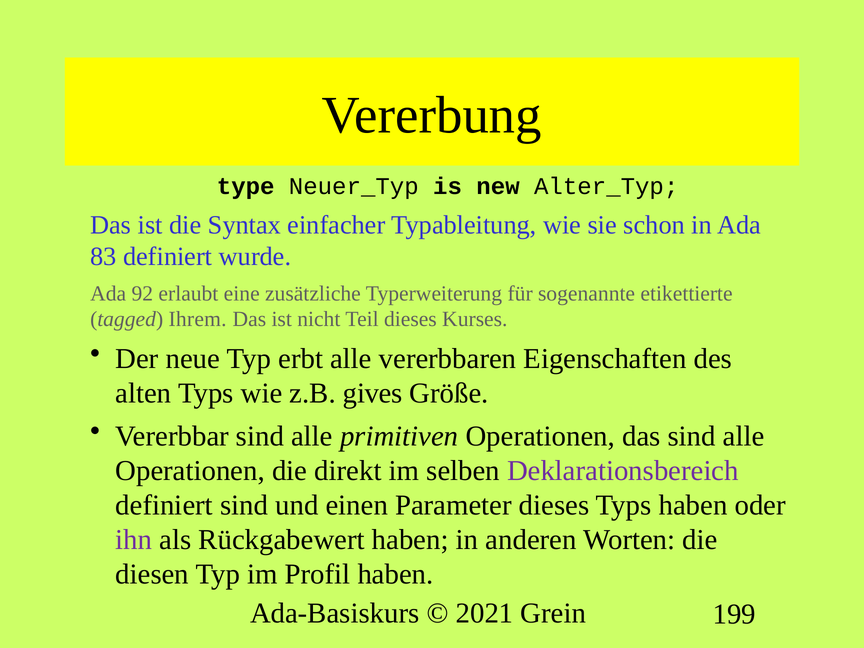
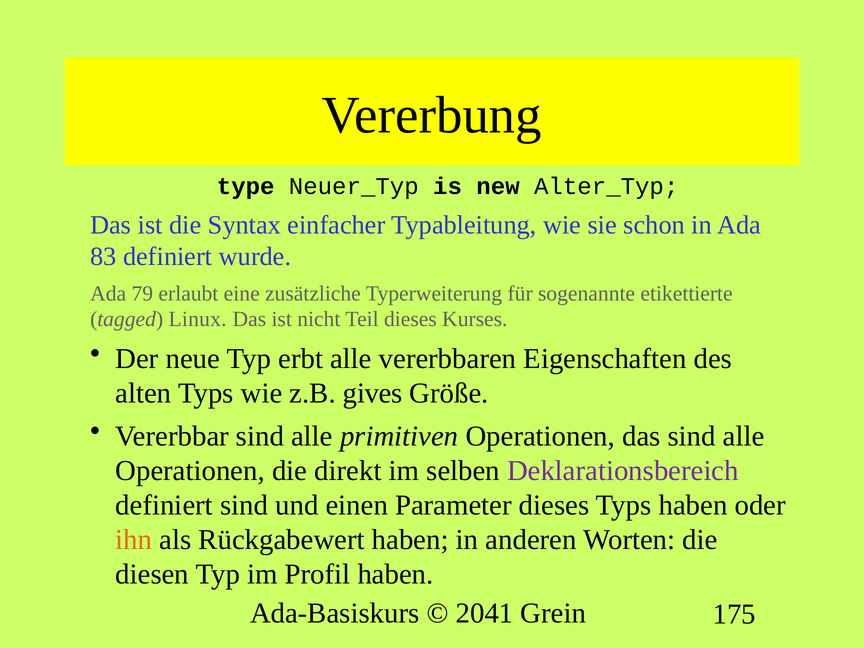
92: 92 -> 79 (142, 293)
Ihrem: Ihrem -> Linux (198, 319)
ihn colour: purple -> orange (134, 540)
2021: 2021 -> 2041 (485, 613)
199: 199 -> 175 (734, 614)
